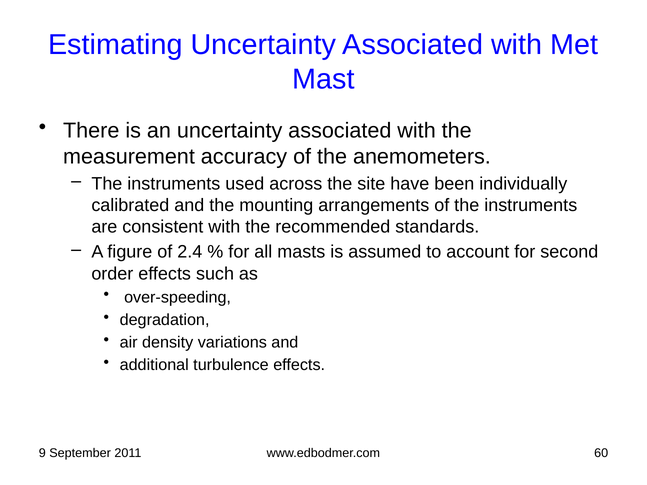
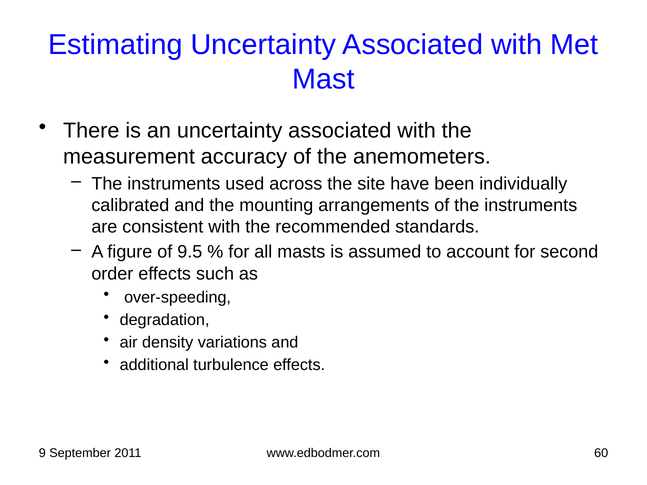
2.4: 2.4 -> 9.5 (190, 252)
